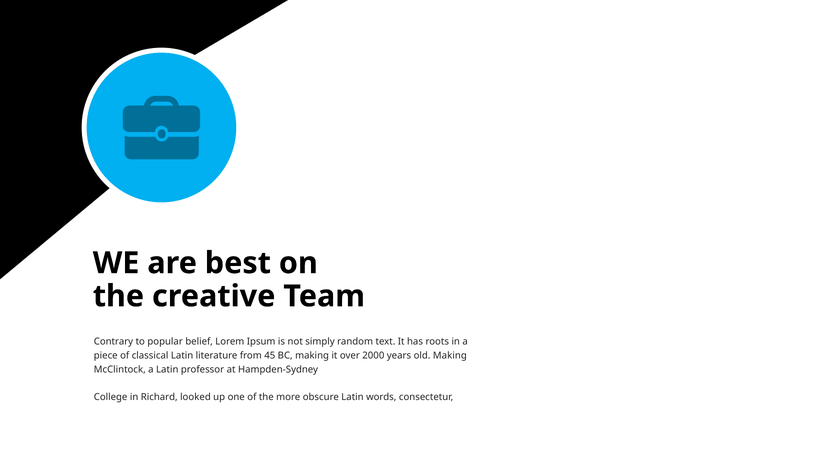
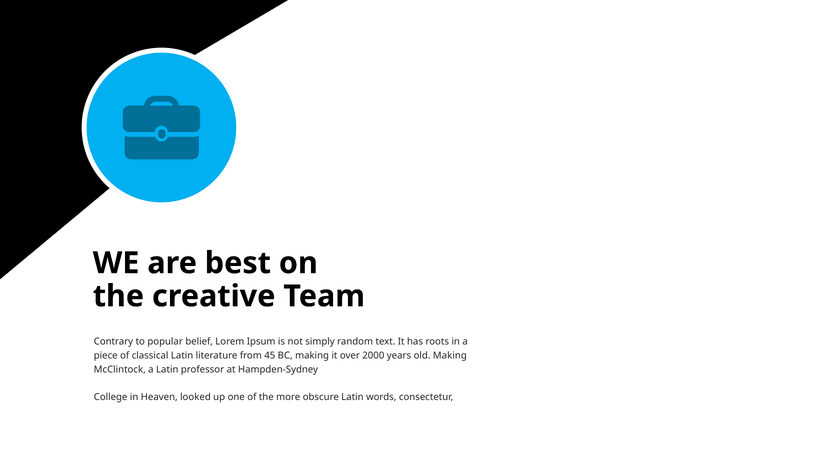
Richard: Richard -> Heaven (159, 397)
